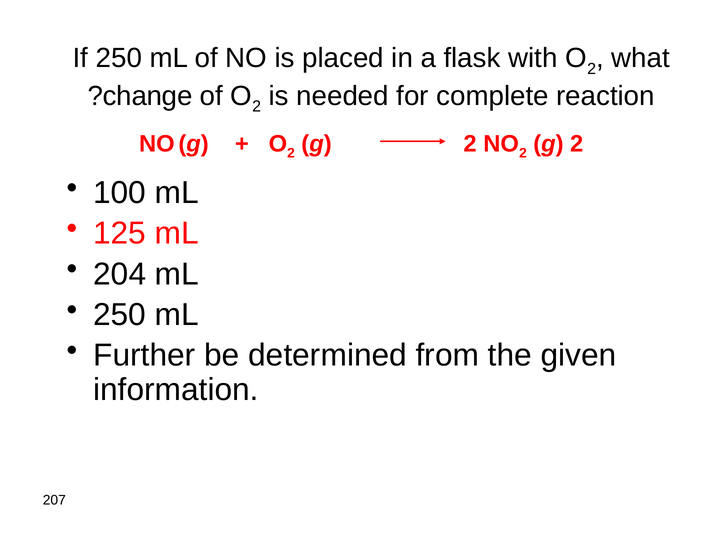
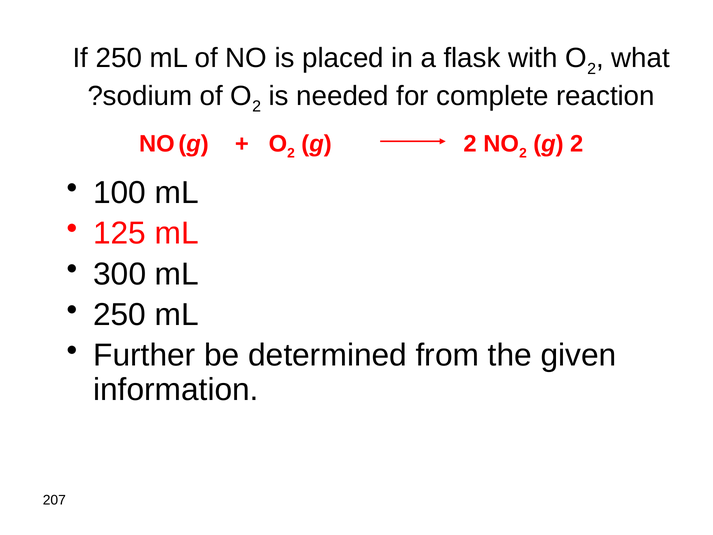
change: change -> sodium (148, 96)
204: 204 -> 300 (120, 274)
